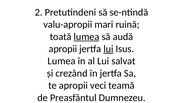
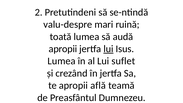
valu-apropii: valu-apropii -> valu-despre (68, 24)
lumea underline: present -> none (86, 37)
salvat: salvat -> suflet (123, 61)
veci: veci -> află (98, 85)
